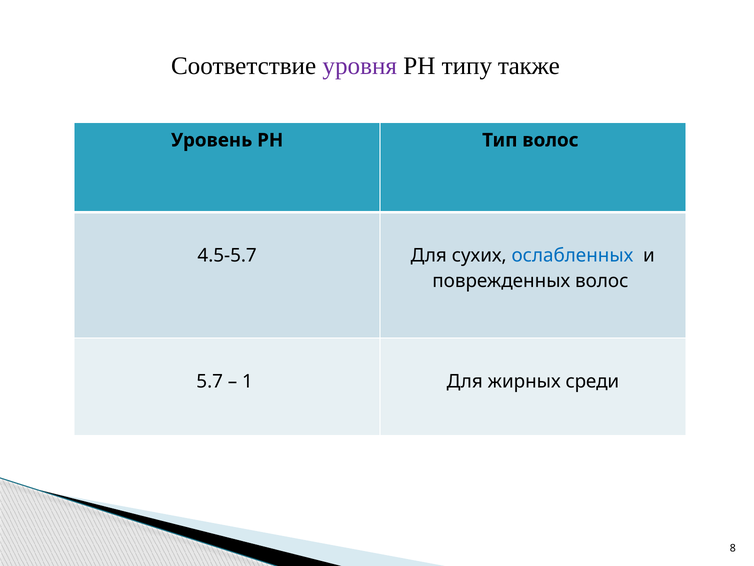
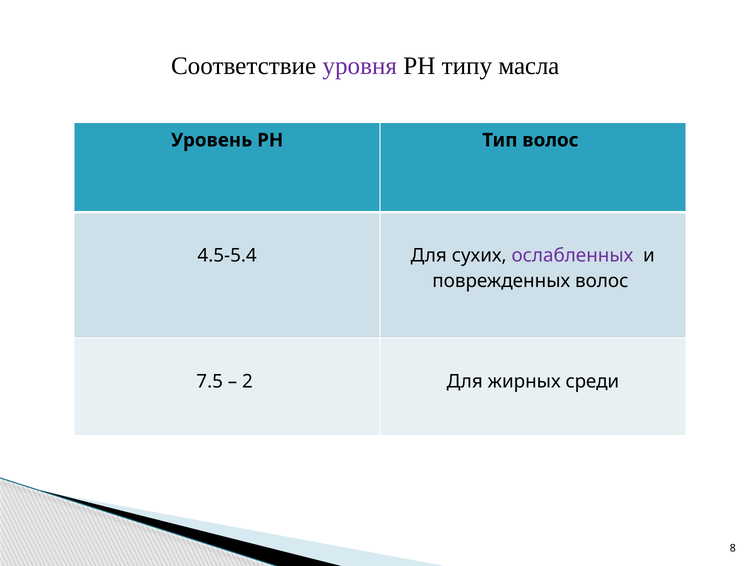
также: также -> масла (529, 66)
4.5-5.7: 4.5-5.7 -> 4.5-5.4 (227, 255)
ослабленных colour: blue -> purple (572, 255)
5.7: 5.7 -> 7.5 (210, 381)
1: 1 -> 2 (247, 381)
